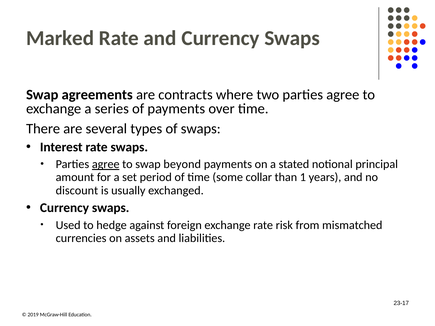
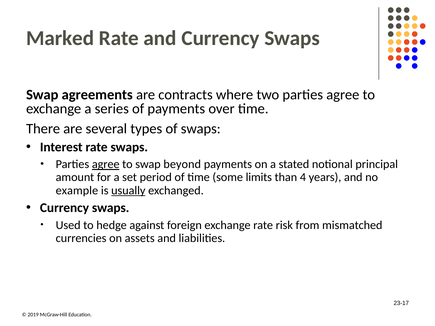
collar: collar -> limits (259, 177)
1: 1 -> 4 (303, 177)
discount: discount -> example (77, 191)
usually underline: none -> present (128, 191)
